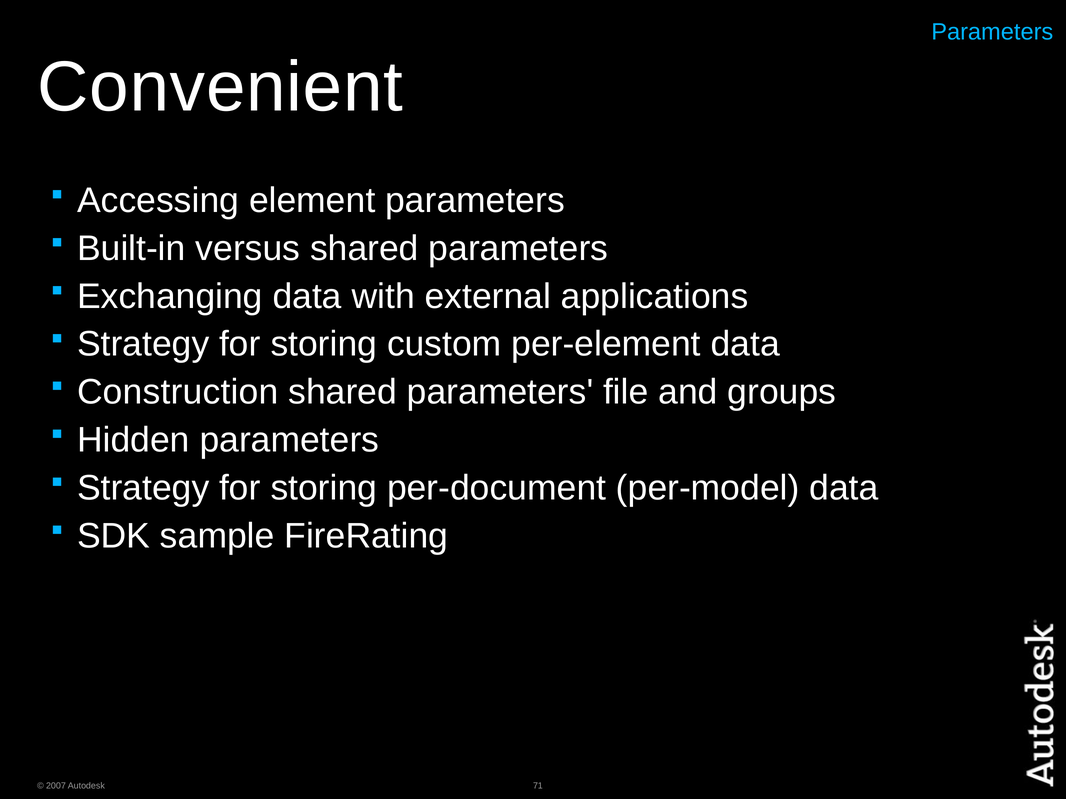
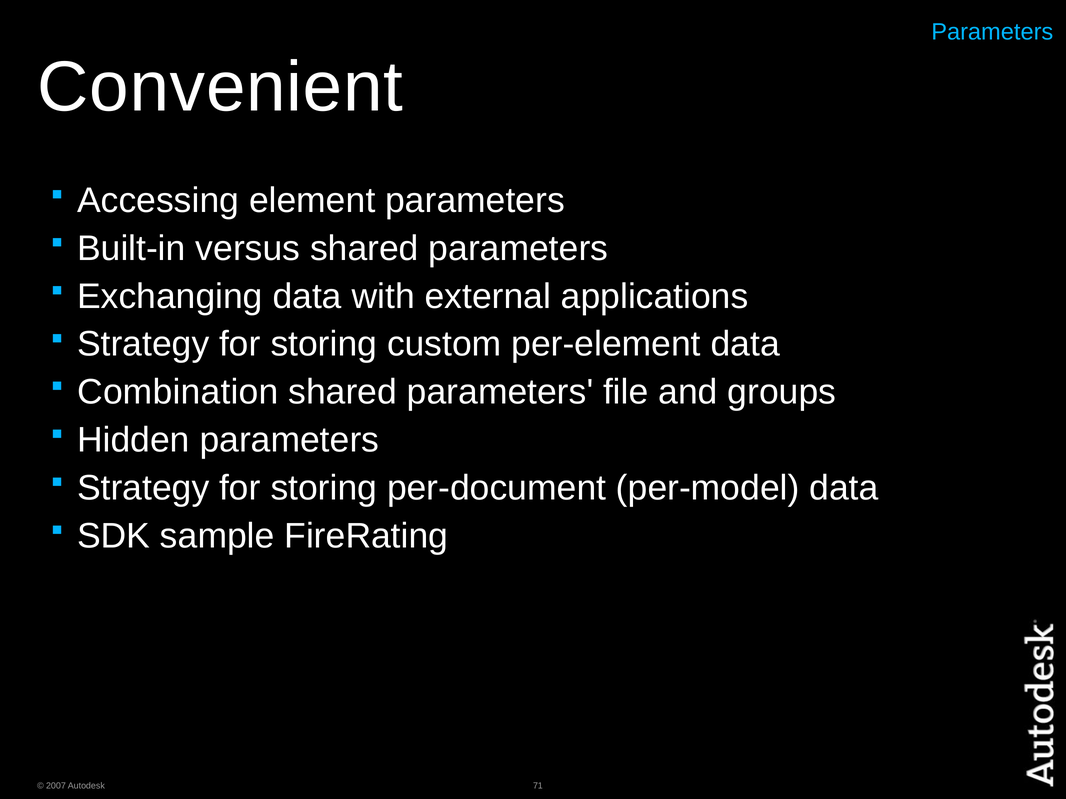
Construction: Construction -> Combination (178, 392)
